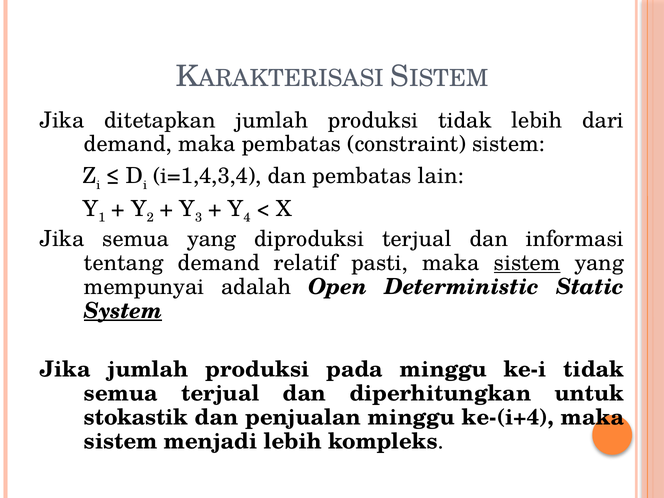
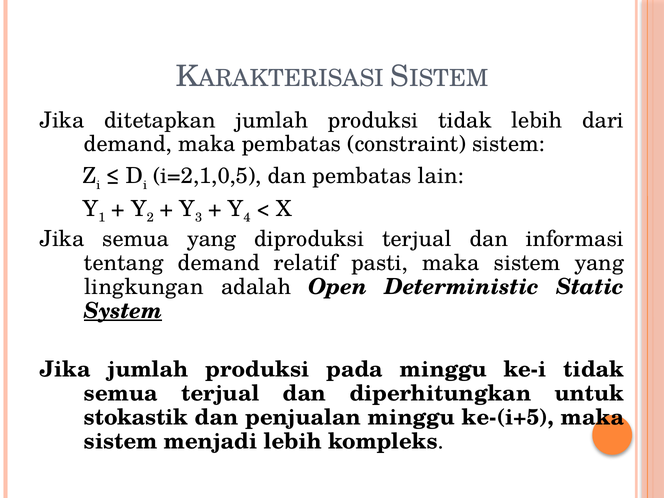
i=1,4,3,4: i=1,4,3,4 -> i=2,1,0,5 (207, 176)
sistem underline: present -> none (527, 263)
mempunyai: mempunyai -> lingkungan (144, 287)
ke-(i+4: ke-(i+4 -> ke-(i+5 (508, 417)
